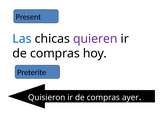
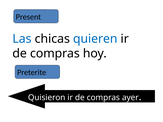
quieren colour: purple -> blue (95, 39)
